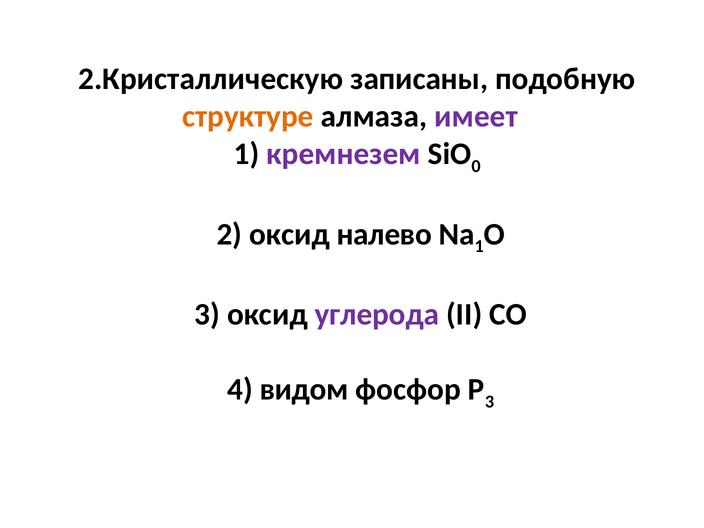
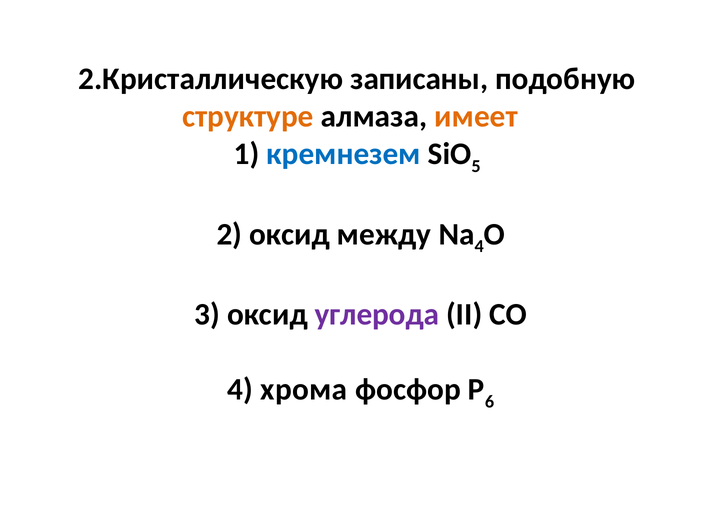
имеет colour: purple -> orange (476, 116)
кремнезем colour: purple -> blue (343, 154)
0: 0 -> 5 (476, 166)
налево: налево -> между (384, 234)
1: 1 -> 4 (479, 246)
видом: видом -> хрома (304, 390)
3: 3 -> 6 (490, 402)
